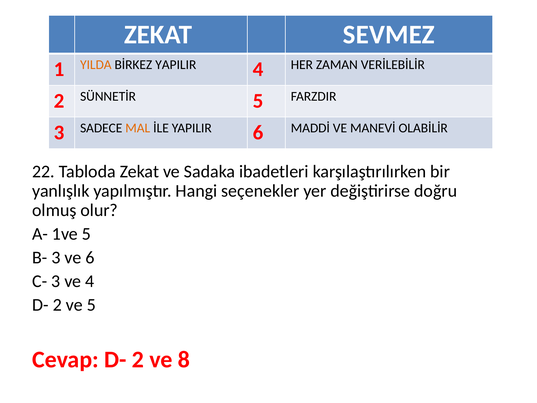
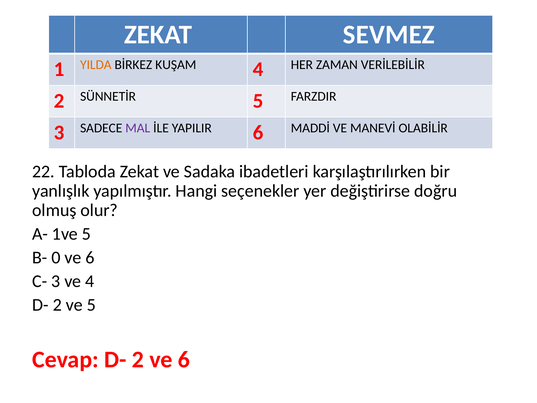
BİRKEZ YAPILIR: YAPILIR -> KUŞAM (176, 65)
MAL colour: orange -> purple (138, 128)
B- 3: 3 -> 0 (56, 257)
2 ve 8: 8 -> 6 (184, 359)
